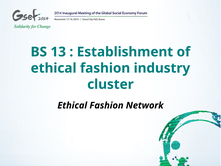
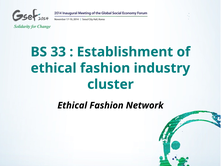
13: 13 -> 33 (58, 52)
